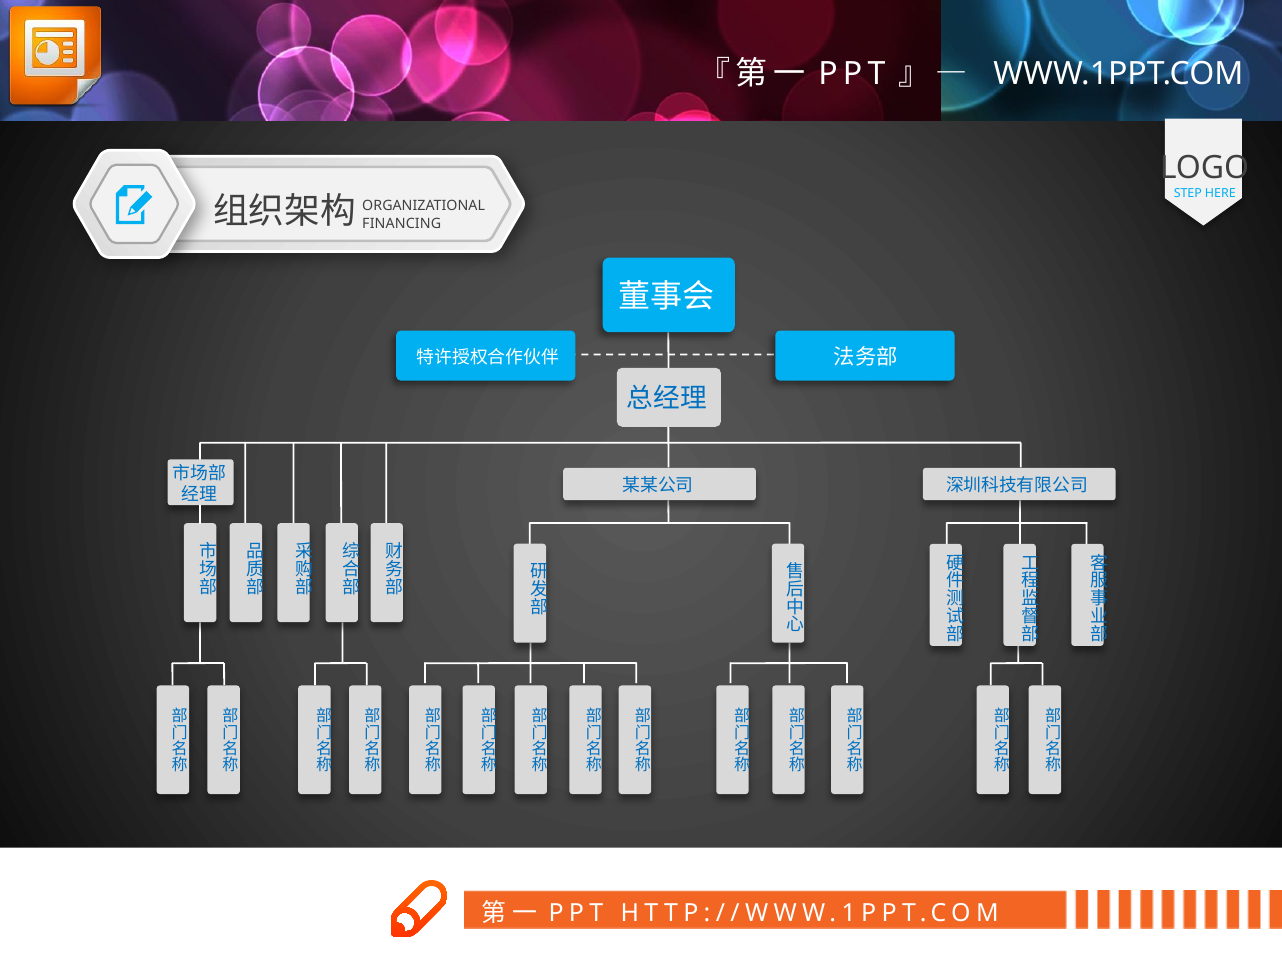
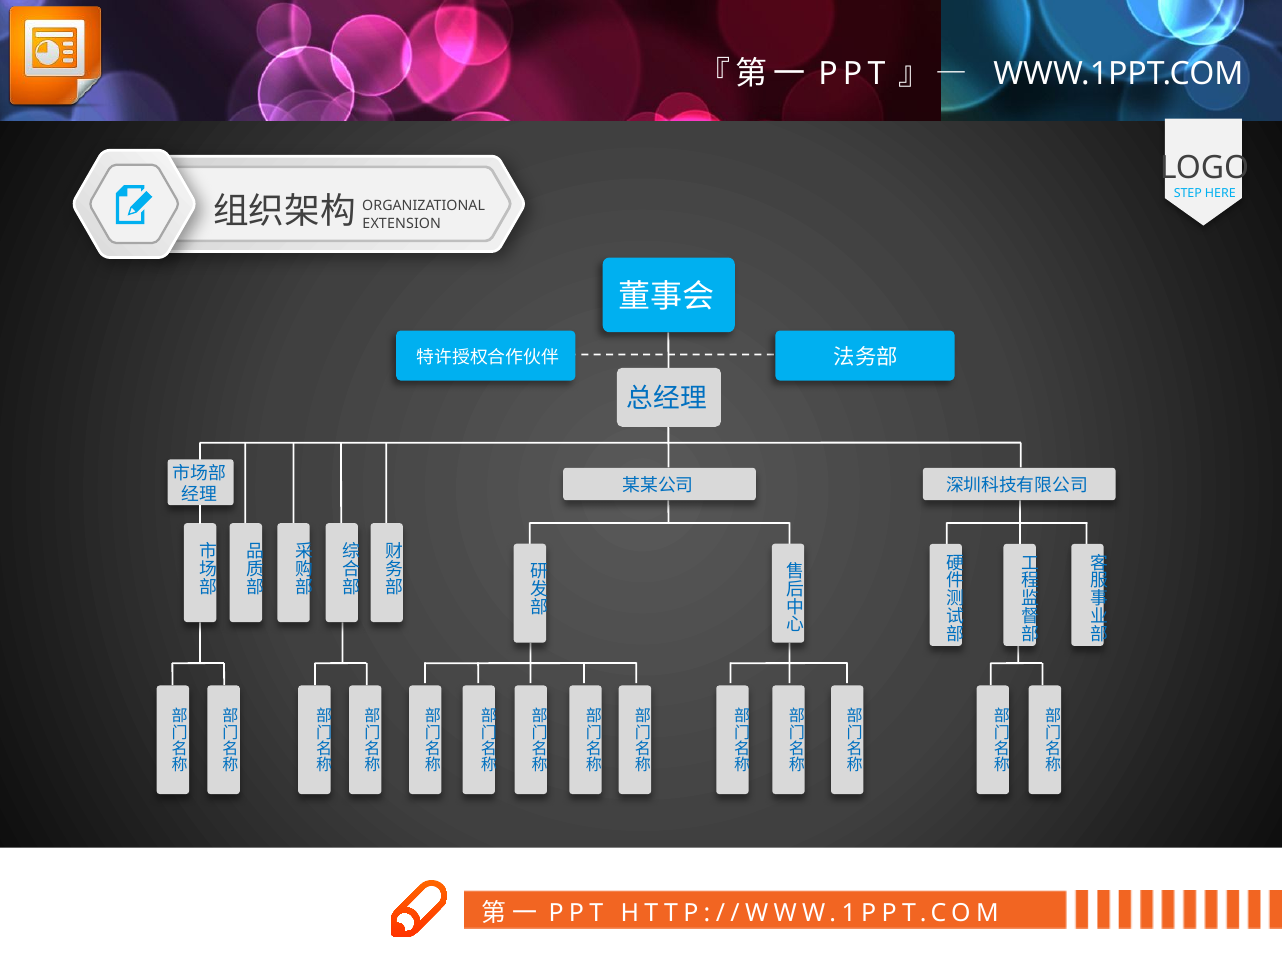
FINANCING: FINANCING -> EXTENSION (402, 223)
